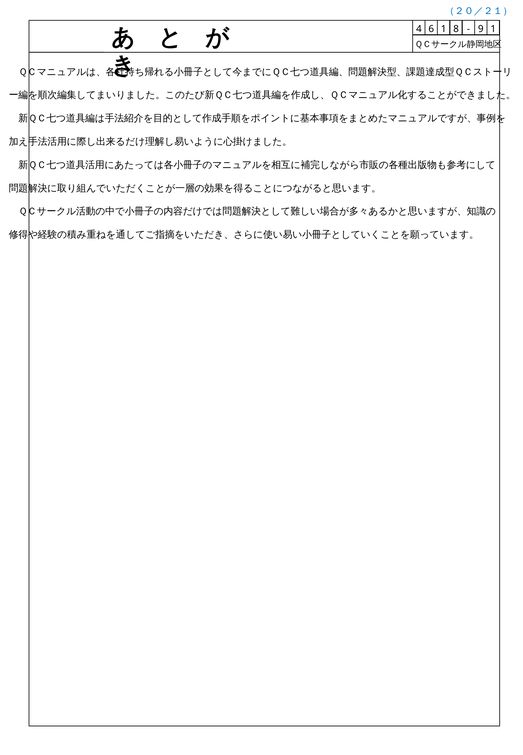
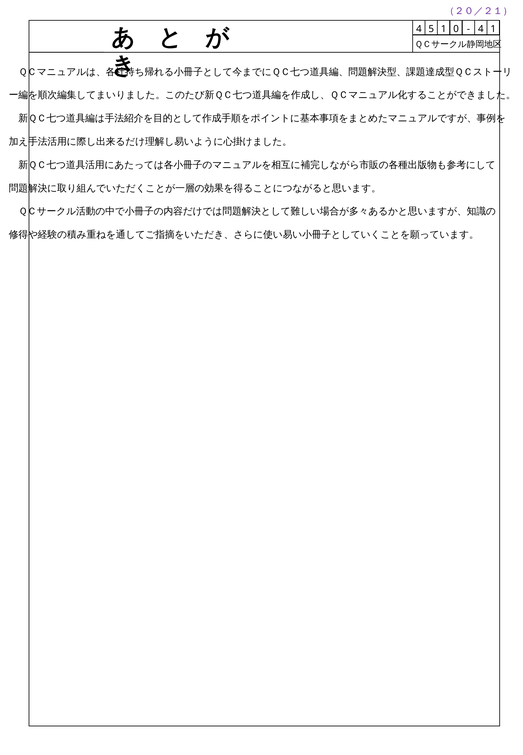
（２０／２１） colour: blue -> purple (479, 11)
6: 6 -> 5 (431, 29)
8: 8 -> 0 (456, 29)
9: 9 -> 4 (481, 29)
